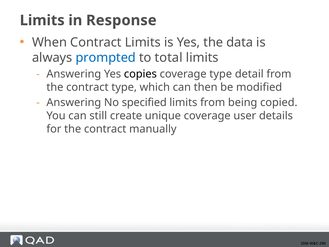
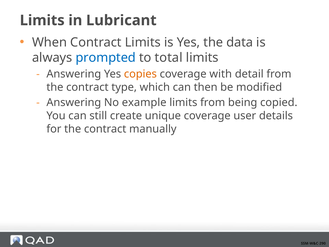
Response: Response -> Lubricant (121, 20)
copies colour: black -> orange (140, 74)
coverage type: type -> with (221, 74)
specified: specified -> example (144, 103)
